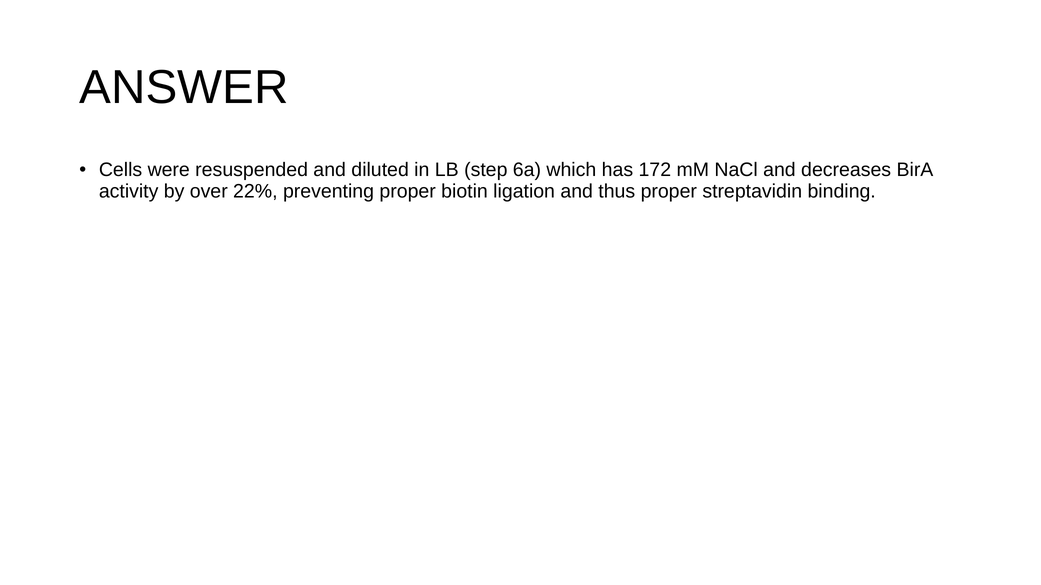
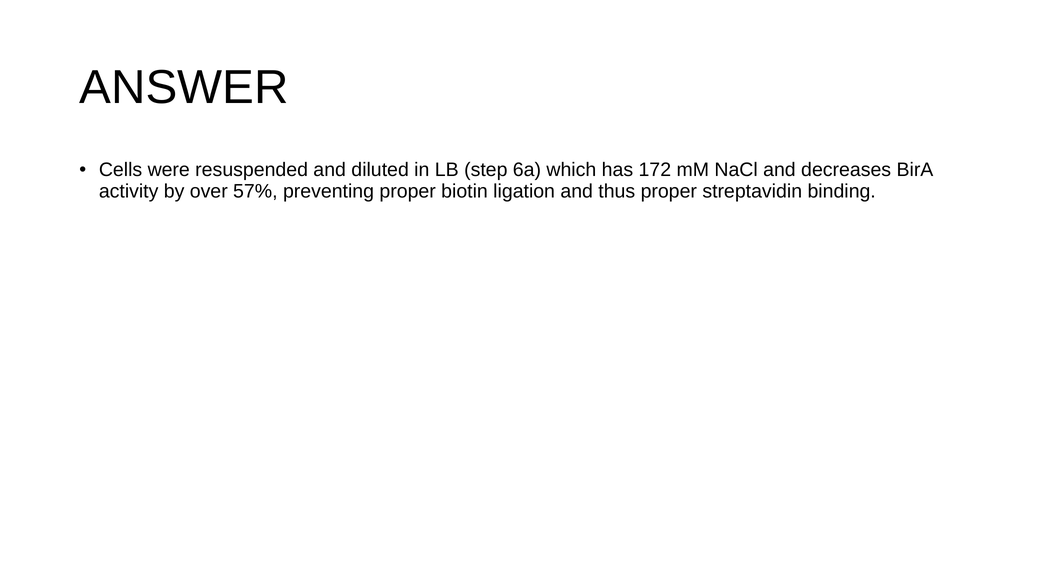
22%: 22% -> 57% (255, 191)
